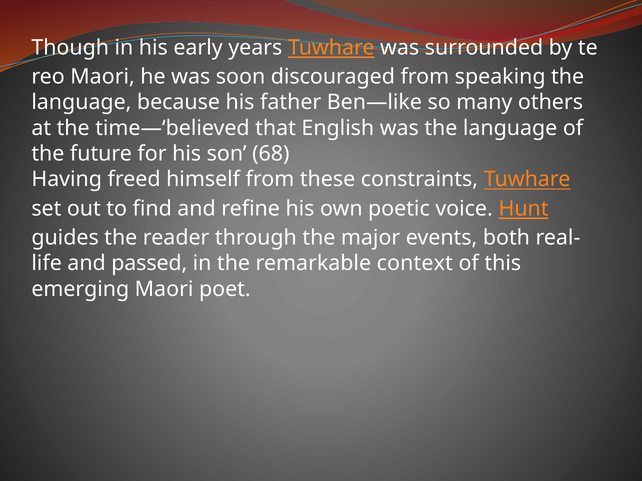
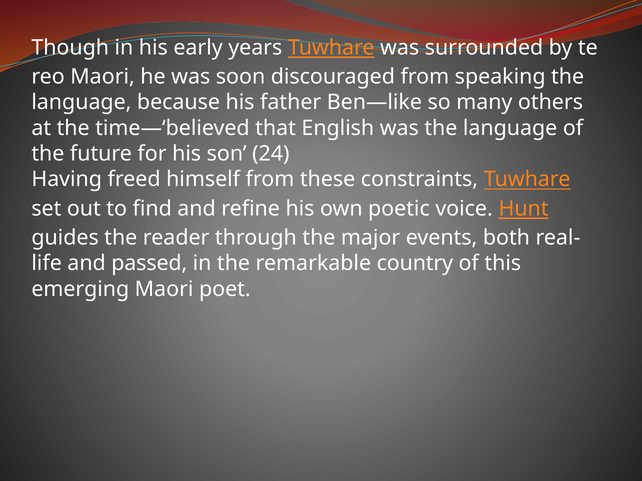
68: 68 -> 24 (271, 154)
context: context -> country (415, 264)
